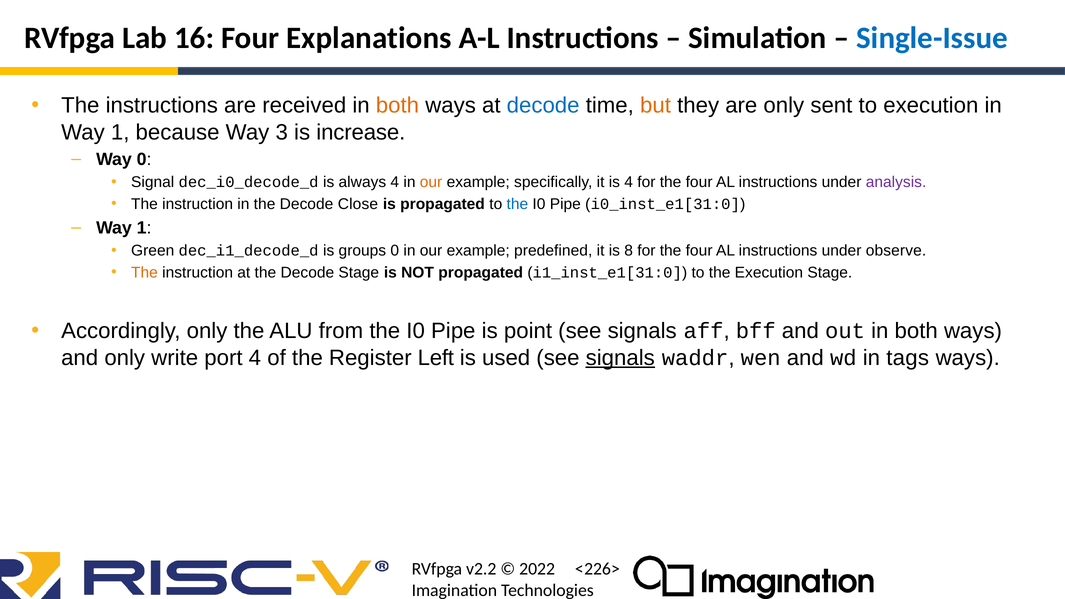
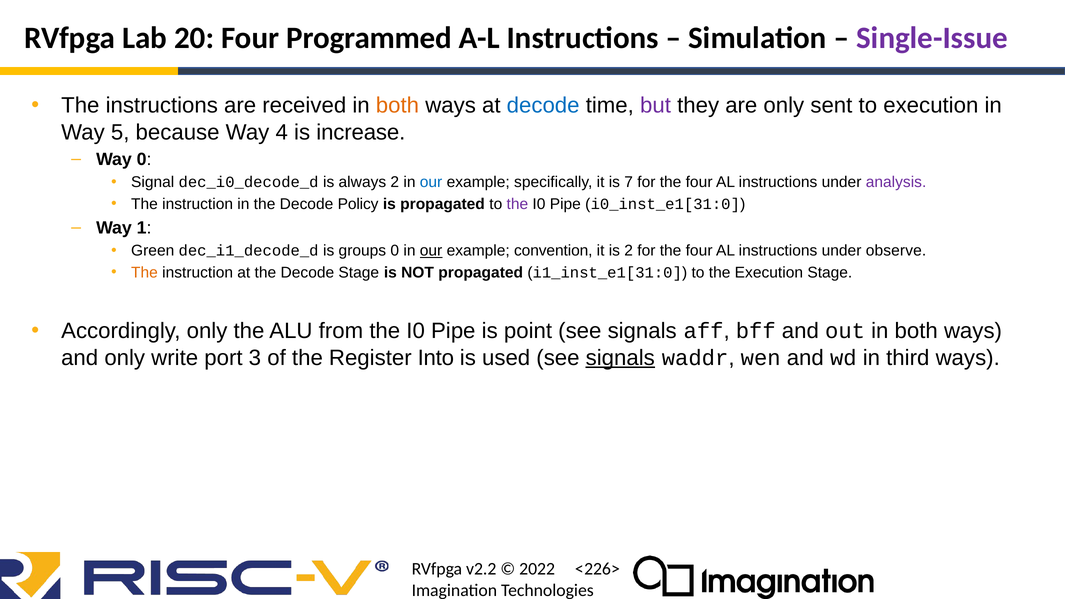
16: 16 -> 20 (194, 38)
Explanations: Explanations -> Programmed (369, 38)
Single-Issue colour: blue -> purple (932, 38)
but colour: orange -> purple (656, 106)
1: 1 -> 5 (120, 132)
3: 3 -> 4 (282, 132)
always 4: 4 -> 2 (395, 182)
our colour: orange -> blue (431, 182)
is 4: 4 -> 7 (629, 182)
Close: Close -> Policy (358, 204)
the colour: blue -> purple (517, 204)
our underline: none -> present (431, 251)
predefined: predefined -> convention (553, 251)
is 8: 8 -> 2 (629, 251)
port 4: 4 -> 3 (255, 358)
Left: Left -> Into (436, 358)
tags: tags -> third (908, 358)
